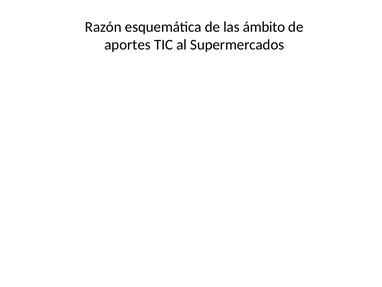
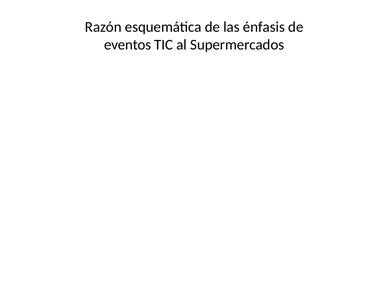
ámbito: ámbito -> énfasis (264, 27)
aportes: aportes -> eventos (128, 45)
